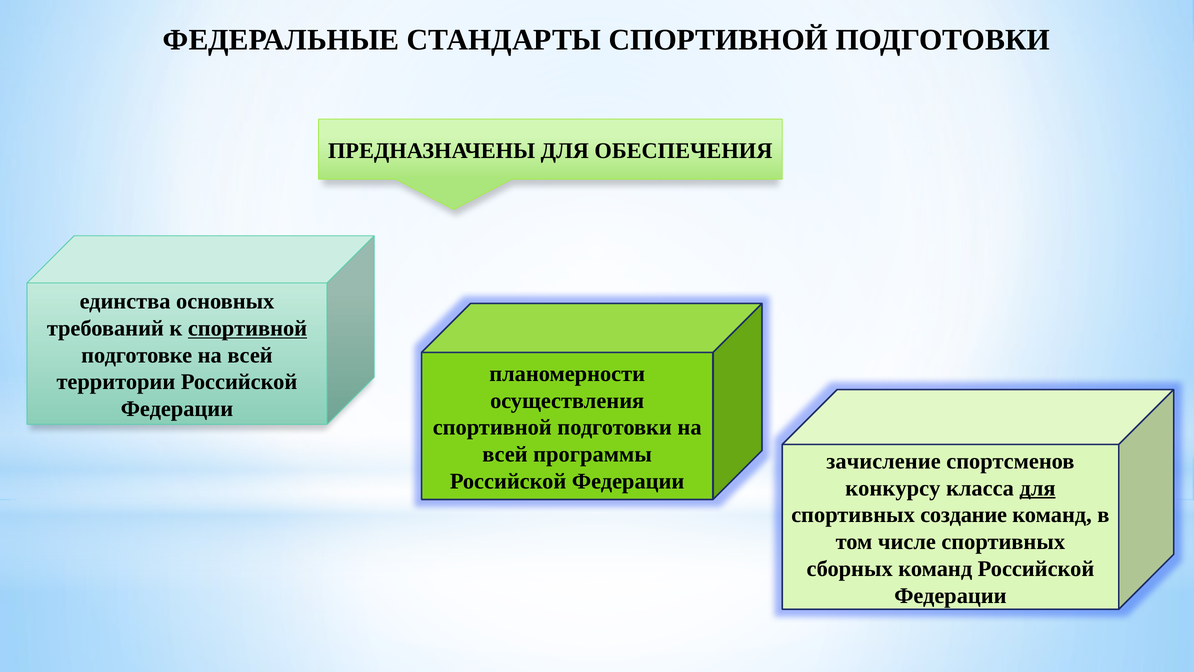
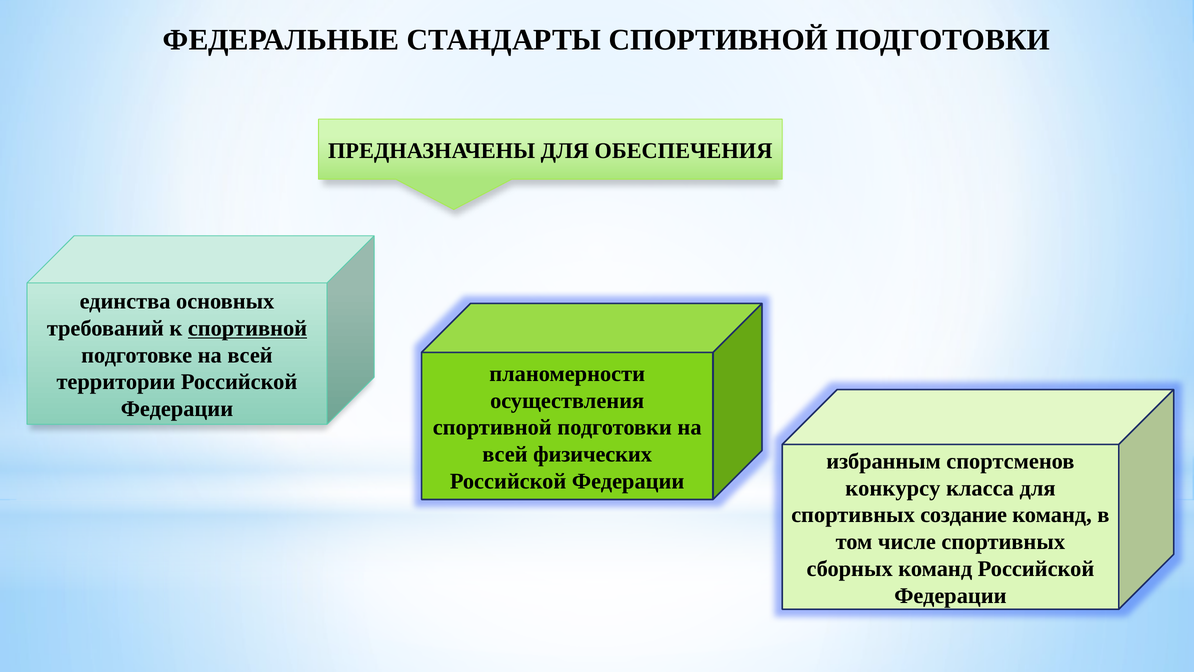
программы: программы -> физических (593, 454)
зачисление: зачисление -> избранным (884, 461)
для underline: present -> none (1038, 488)
